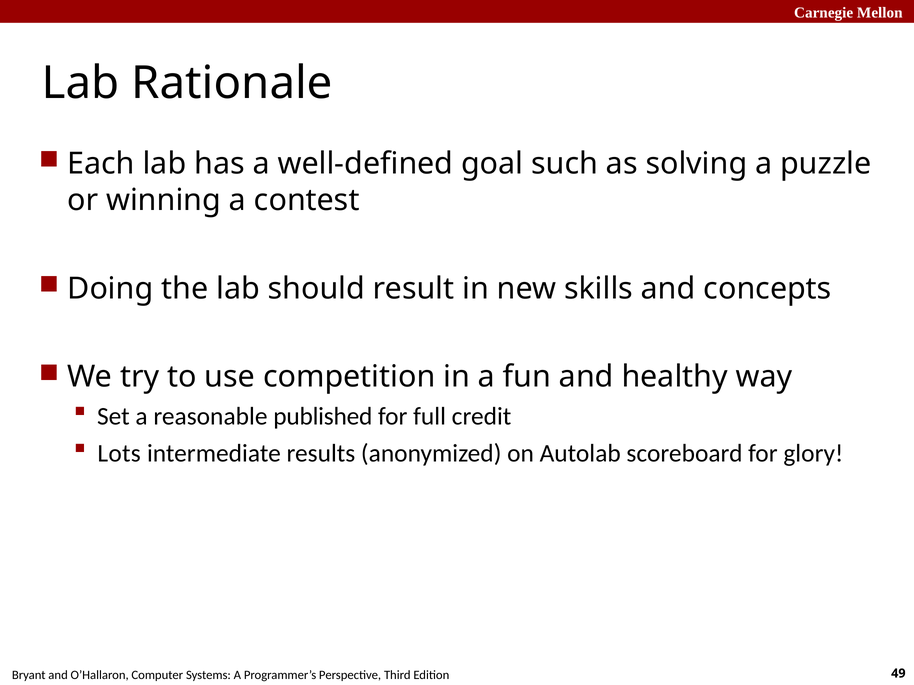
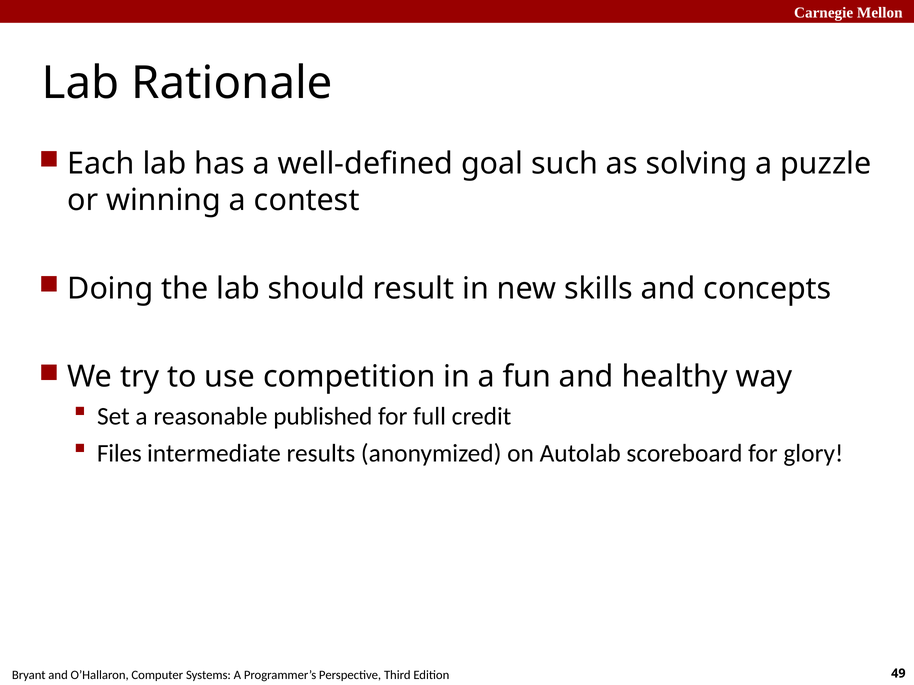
Lots: Lots -> Files (119, 454)
